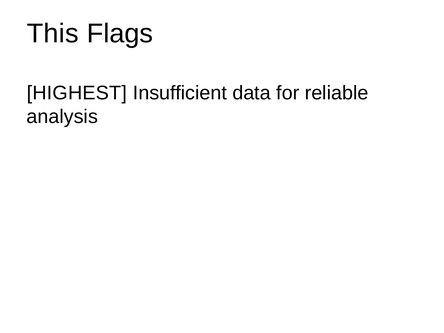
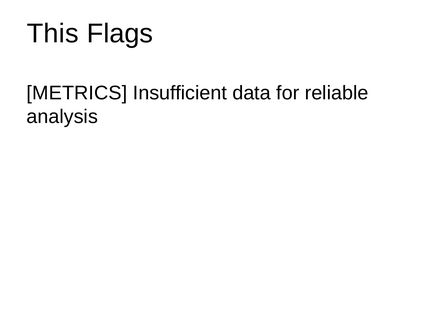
HIGHEST: HIGHEST -> METRICS (77, 93)
